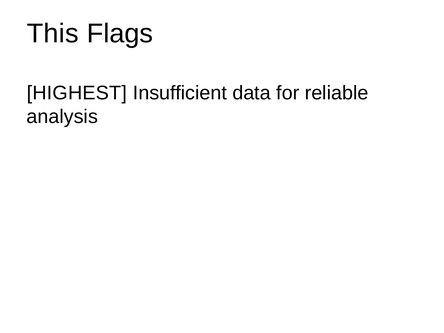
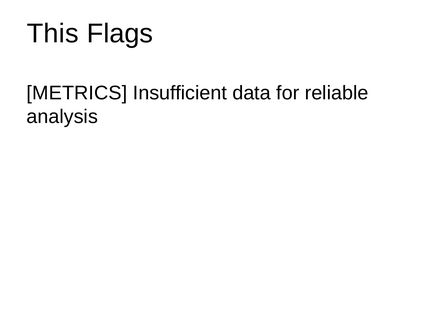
HIGHEST: HIGHEST -> METRICS (77, 93)
